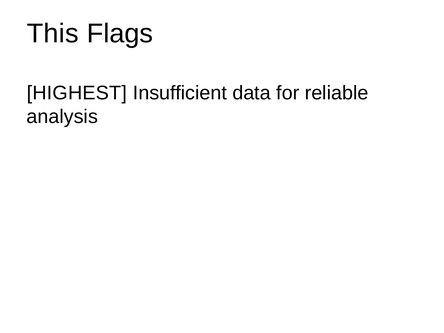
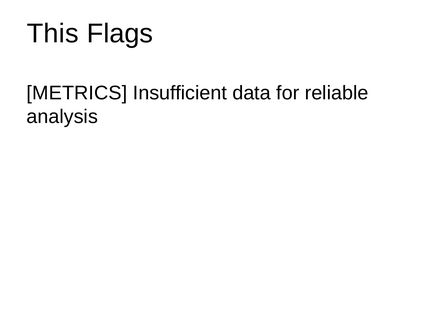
HIGHEST: HIGHEST -> METRICS (77, 93)
